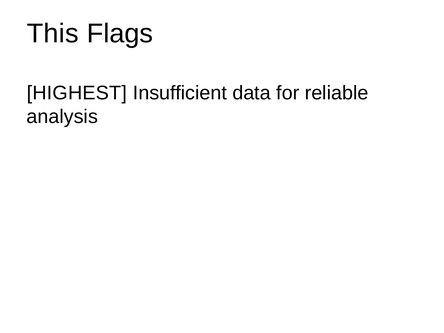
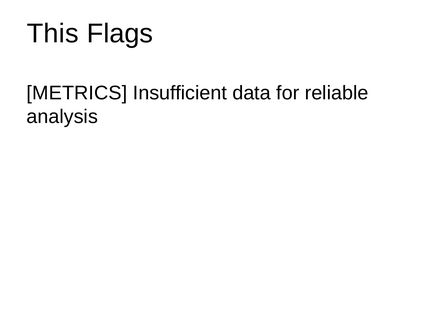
HIGHEST: HIGHEST -> METRICS (77, 93)
